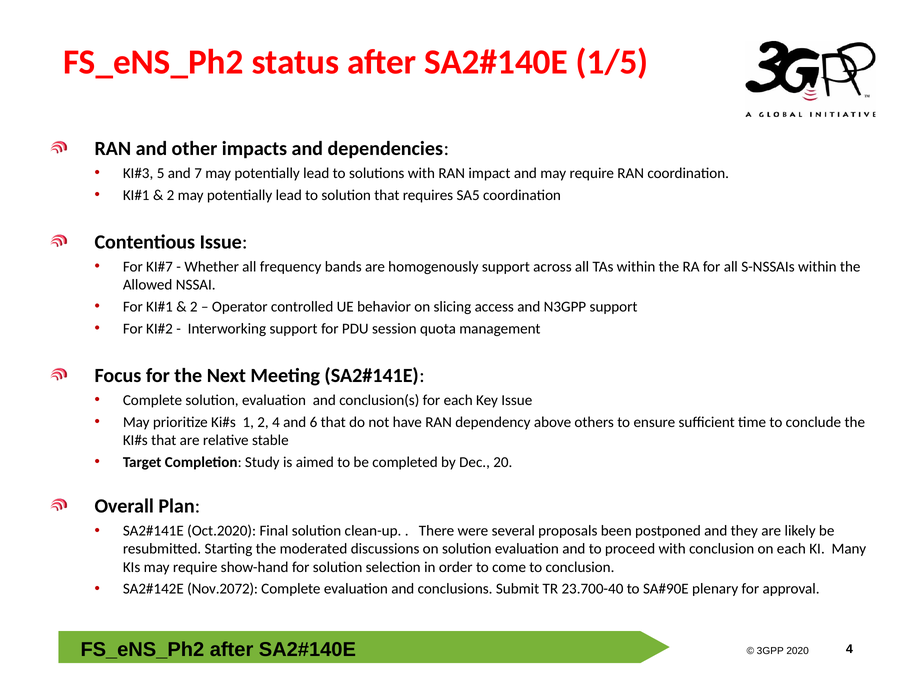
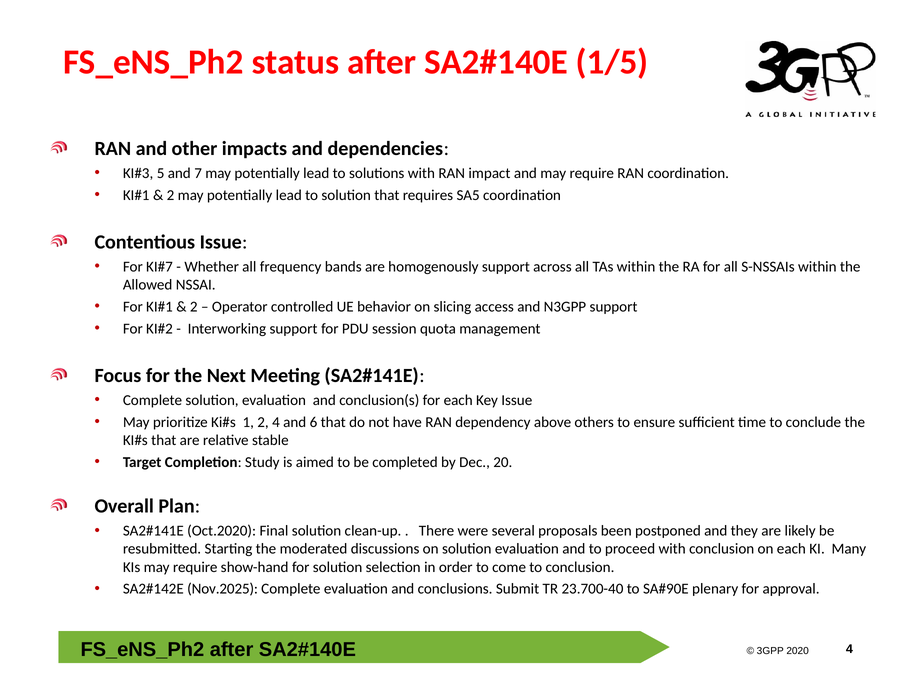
Nov.2072: Nov.2072 -> Nov.2025 (223, 589)
